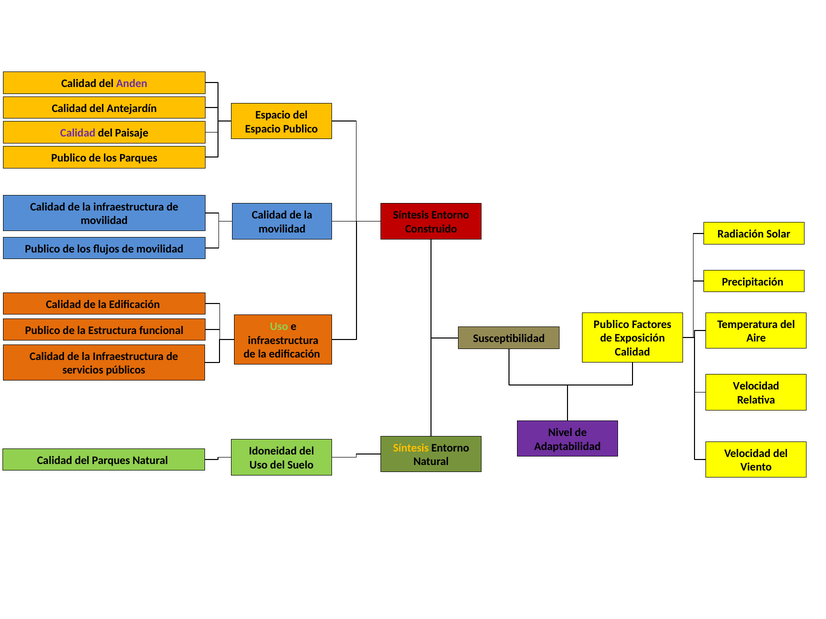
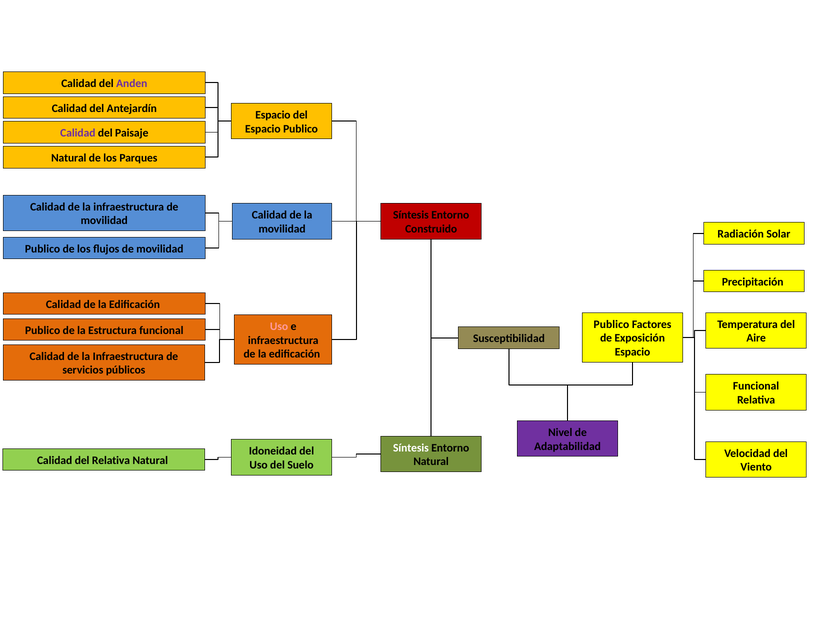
Publico: Publico -> Natural (69, 158)
Uso colour: light green -> pink (279, 327)
Calidad: Calidad -> Espacio (632, 352)
Velocidad: Velocidad -> Funcional (756, 387)
Síntesis colour: yellow -> white (411, 448)
del Parques: Parques -> Relativa (111, 461)
